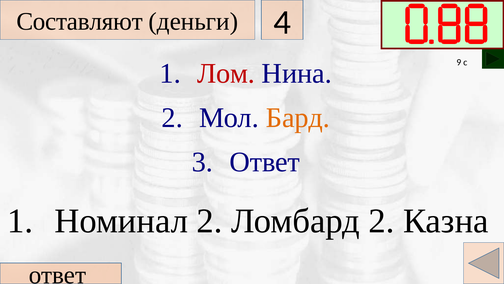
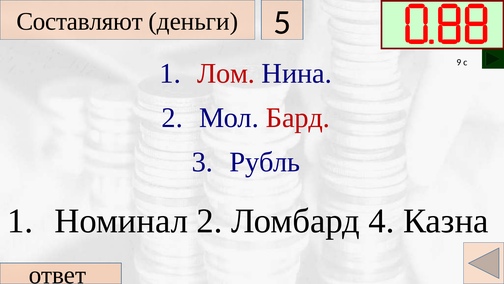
4: 4 -> 5 (282, 22)
Бард colour: orange -> red (298, 118)
3 Ответ: Ответ -> Рубль (265, 162)
Ломбард 2: 2 -> 4 (381, 221)
